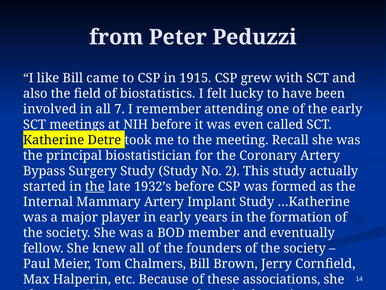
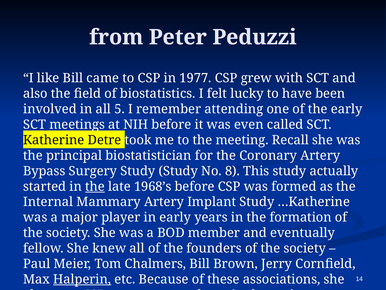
1915: 1915 -> 1977 (195, 78)
7: 7 -> 5 (120, 109)
2: 2 -> 8 (232, 171)
1932’s: 1932’s -> 1968’s (153, 186)
Halperin underline: none -> present (82, 279)
